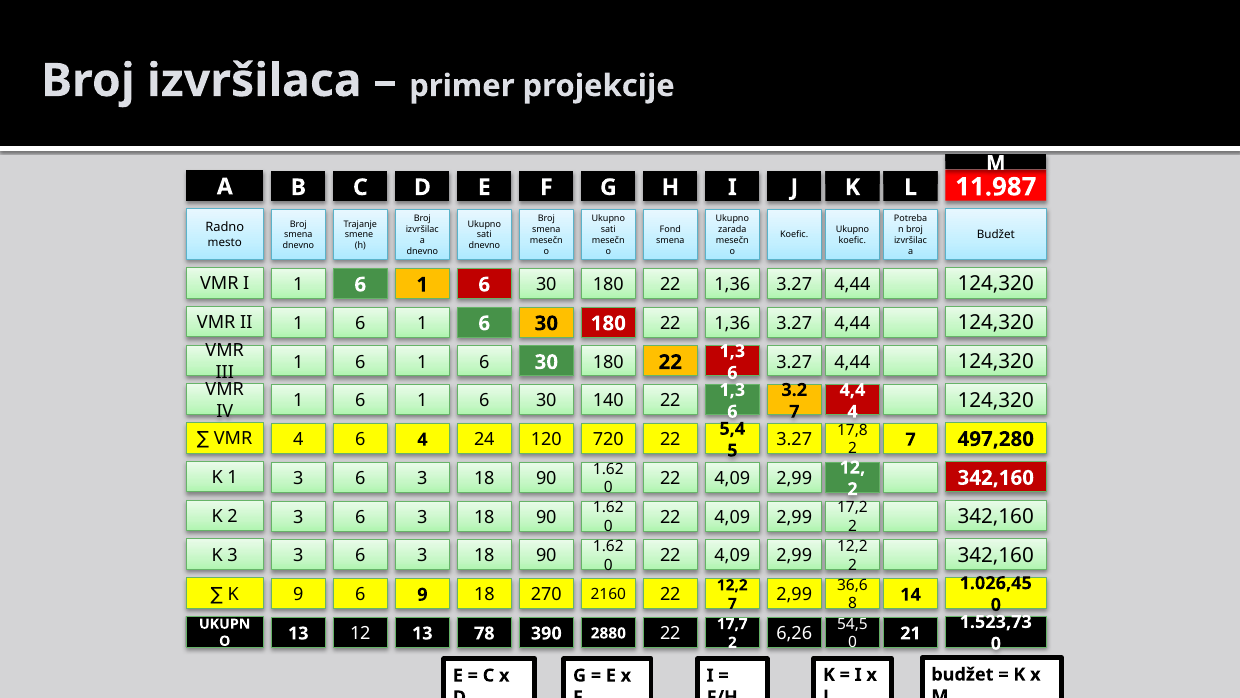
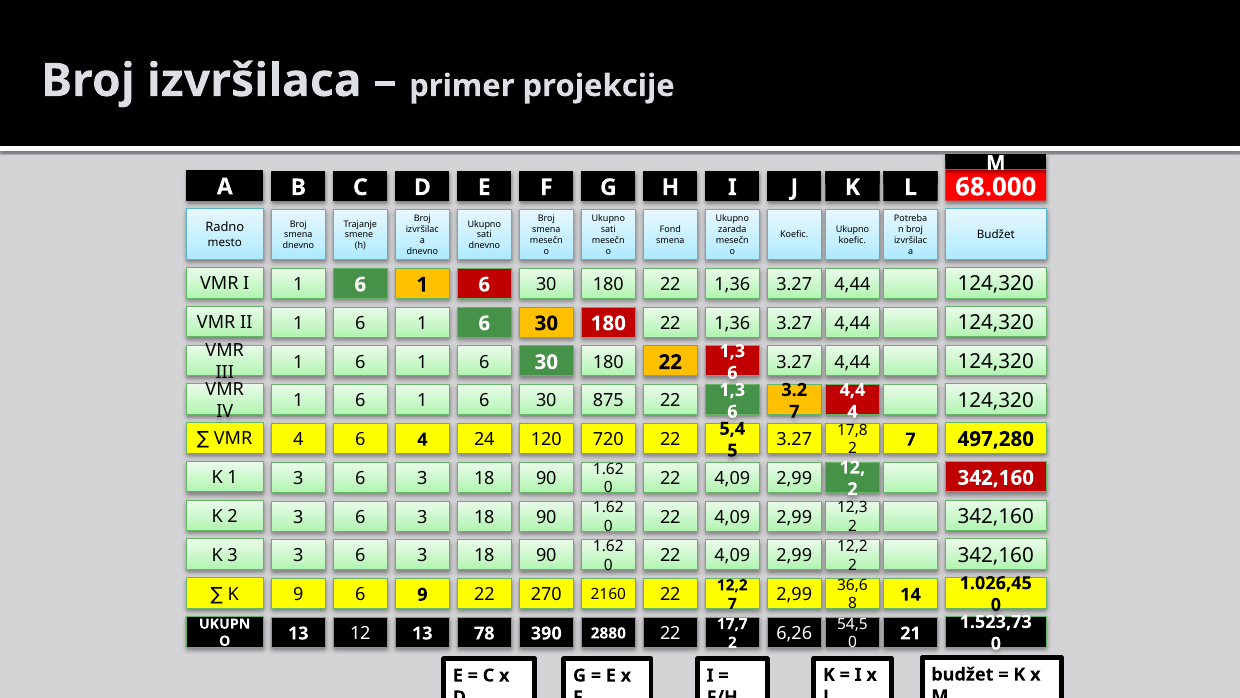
11.987: 11.987 -> 68.000 (996, 187)
140: 140 -> 875 (608, 401)
17,2: 17,2 -> 12,3 (852, 507)
9 18: 18 -> 22 (484, 594)
